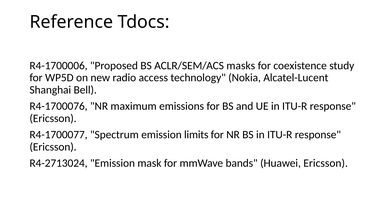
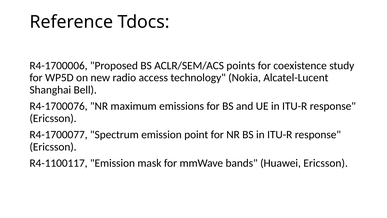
masks: masks -> points (241, 65)
limits: limits -> point (196, 134)
R4-2713024: R4-2713024 -> R4-1100117 (59, 163)
